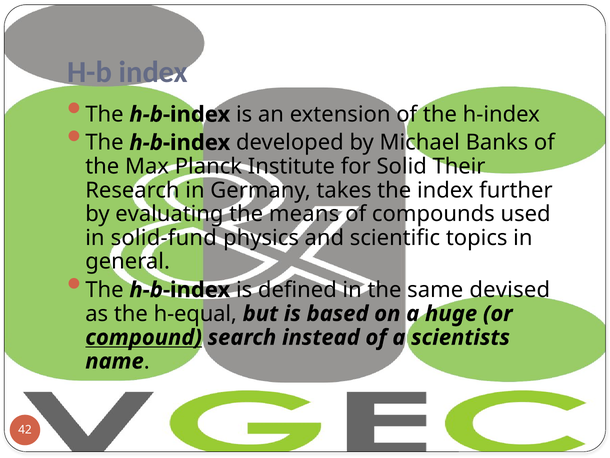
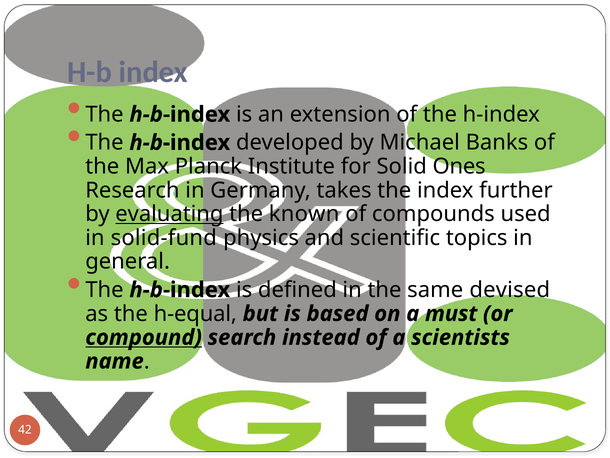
Their: Their -> Ones (459, 166)
evaluating underline: none -> present (169, 214)
means: means -> known (304, 214)
huge: huge -> must (451, 313)
